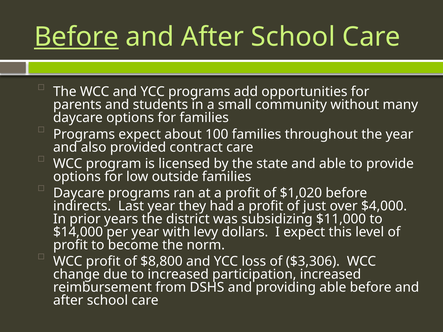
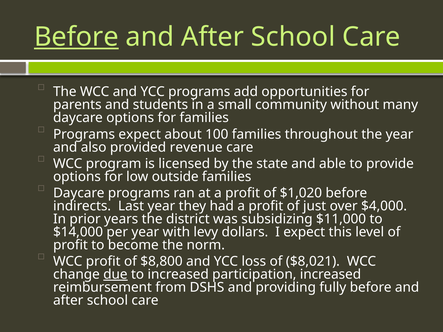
contract: contract -> revenue (196, 147)
$3,306: $3,306 -> $8,021 (313, 262)
due underline: none -> present (115, 275)
providing able: able -> fully (333, 288)
